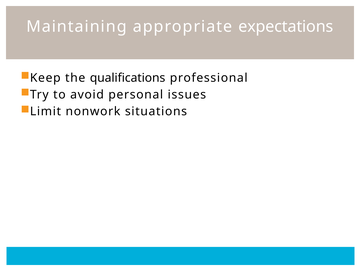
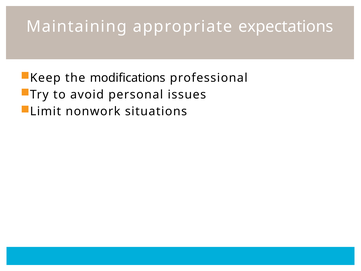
qualifications: qualifications -> modifications (128, 78)
